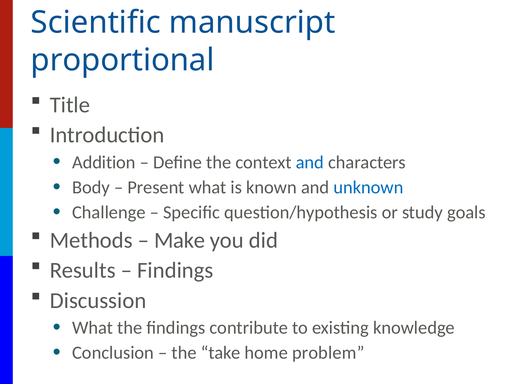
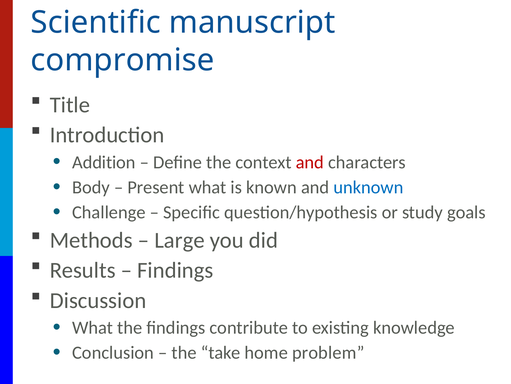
proportional: proportional -> compromise (122, 60)
and colour: blue -> red (310, 162)
Make: Make -> Large (180, 240)
